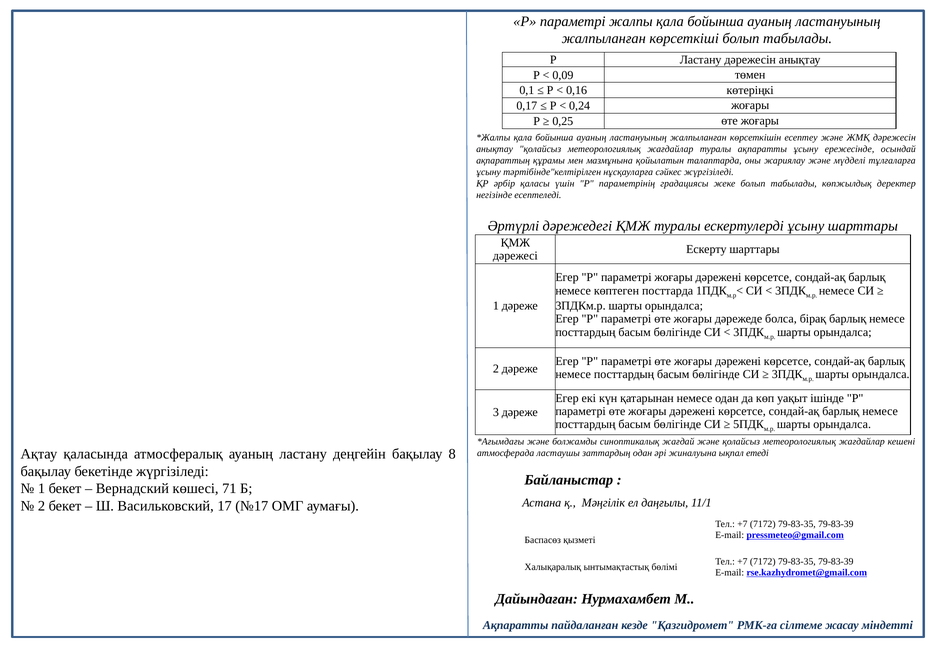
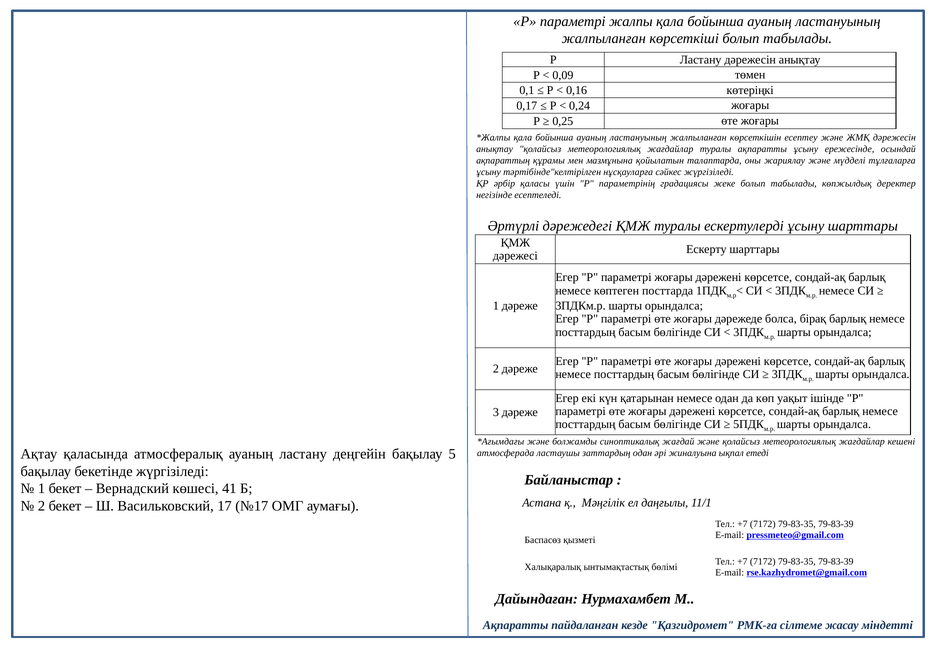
8: 8 -> 5 (452, 454)
71: 71 -> 41 (229, 489)
